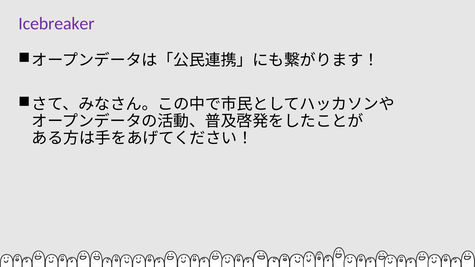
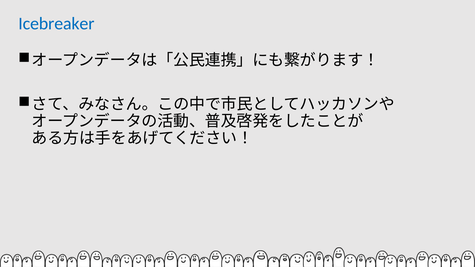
Icebreaker colour: purple -> blue (56, 24)
